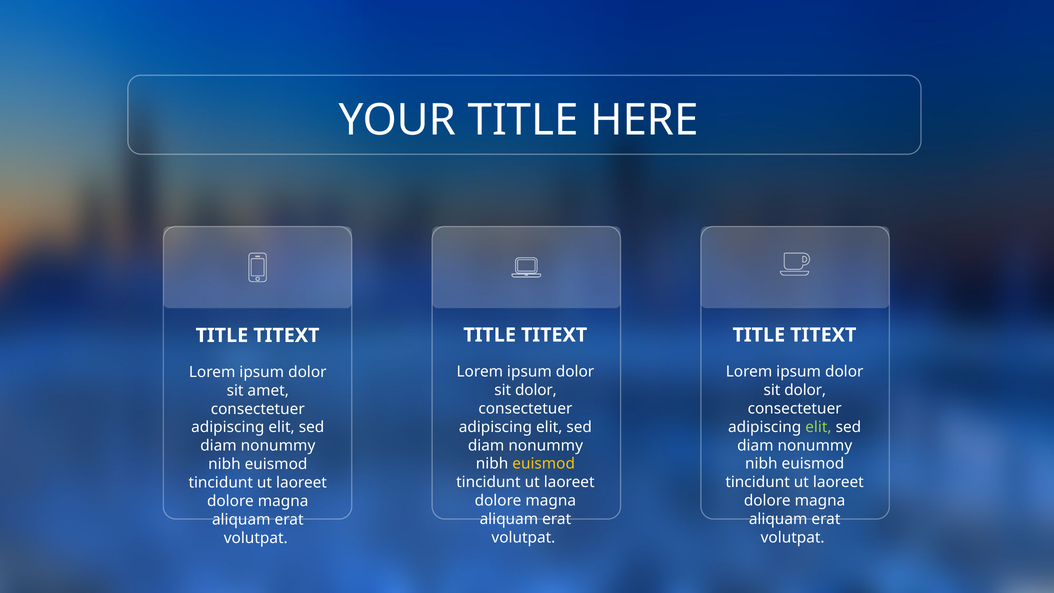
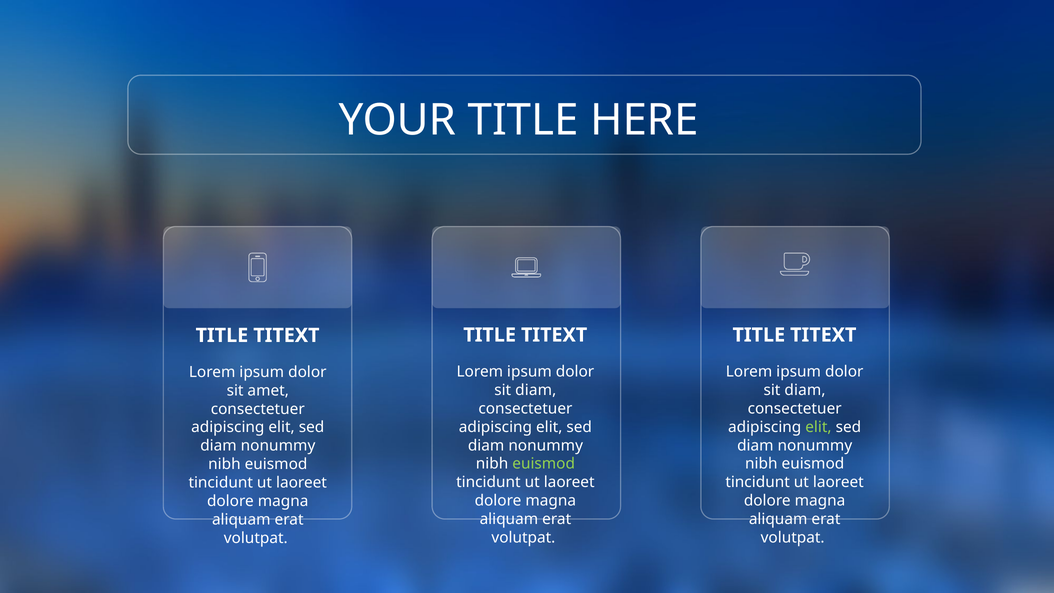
dolor: dolor -> diam (536, 390)
dolor: dolor -> diam (805, 390)
euismod colour: yellow -> light green (544, 464)
